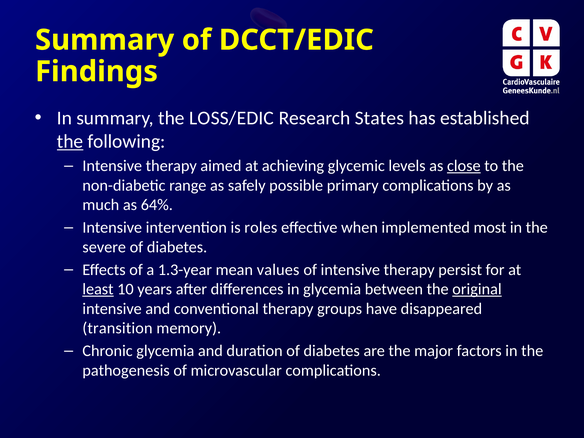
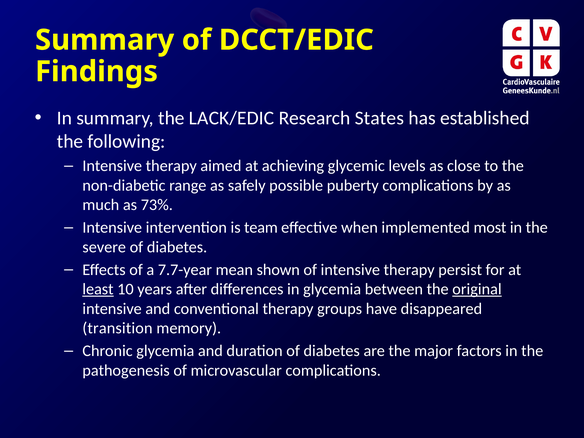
LOSS/EDIC: LOSS/EDIC -> LACK/EDIC (232, 118)
the underline: present -> none (70, 141)
close underline: present -> none (464, 166)
primary: primary -> puberty (353, 185)
64%: 64% -> 73% (157, 205)
roles: roles -> team (261, 228)
1.3-year: 1.3-year -> 7.7-year (185, 270)
values: values -> shown (278, 270)
